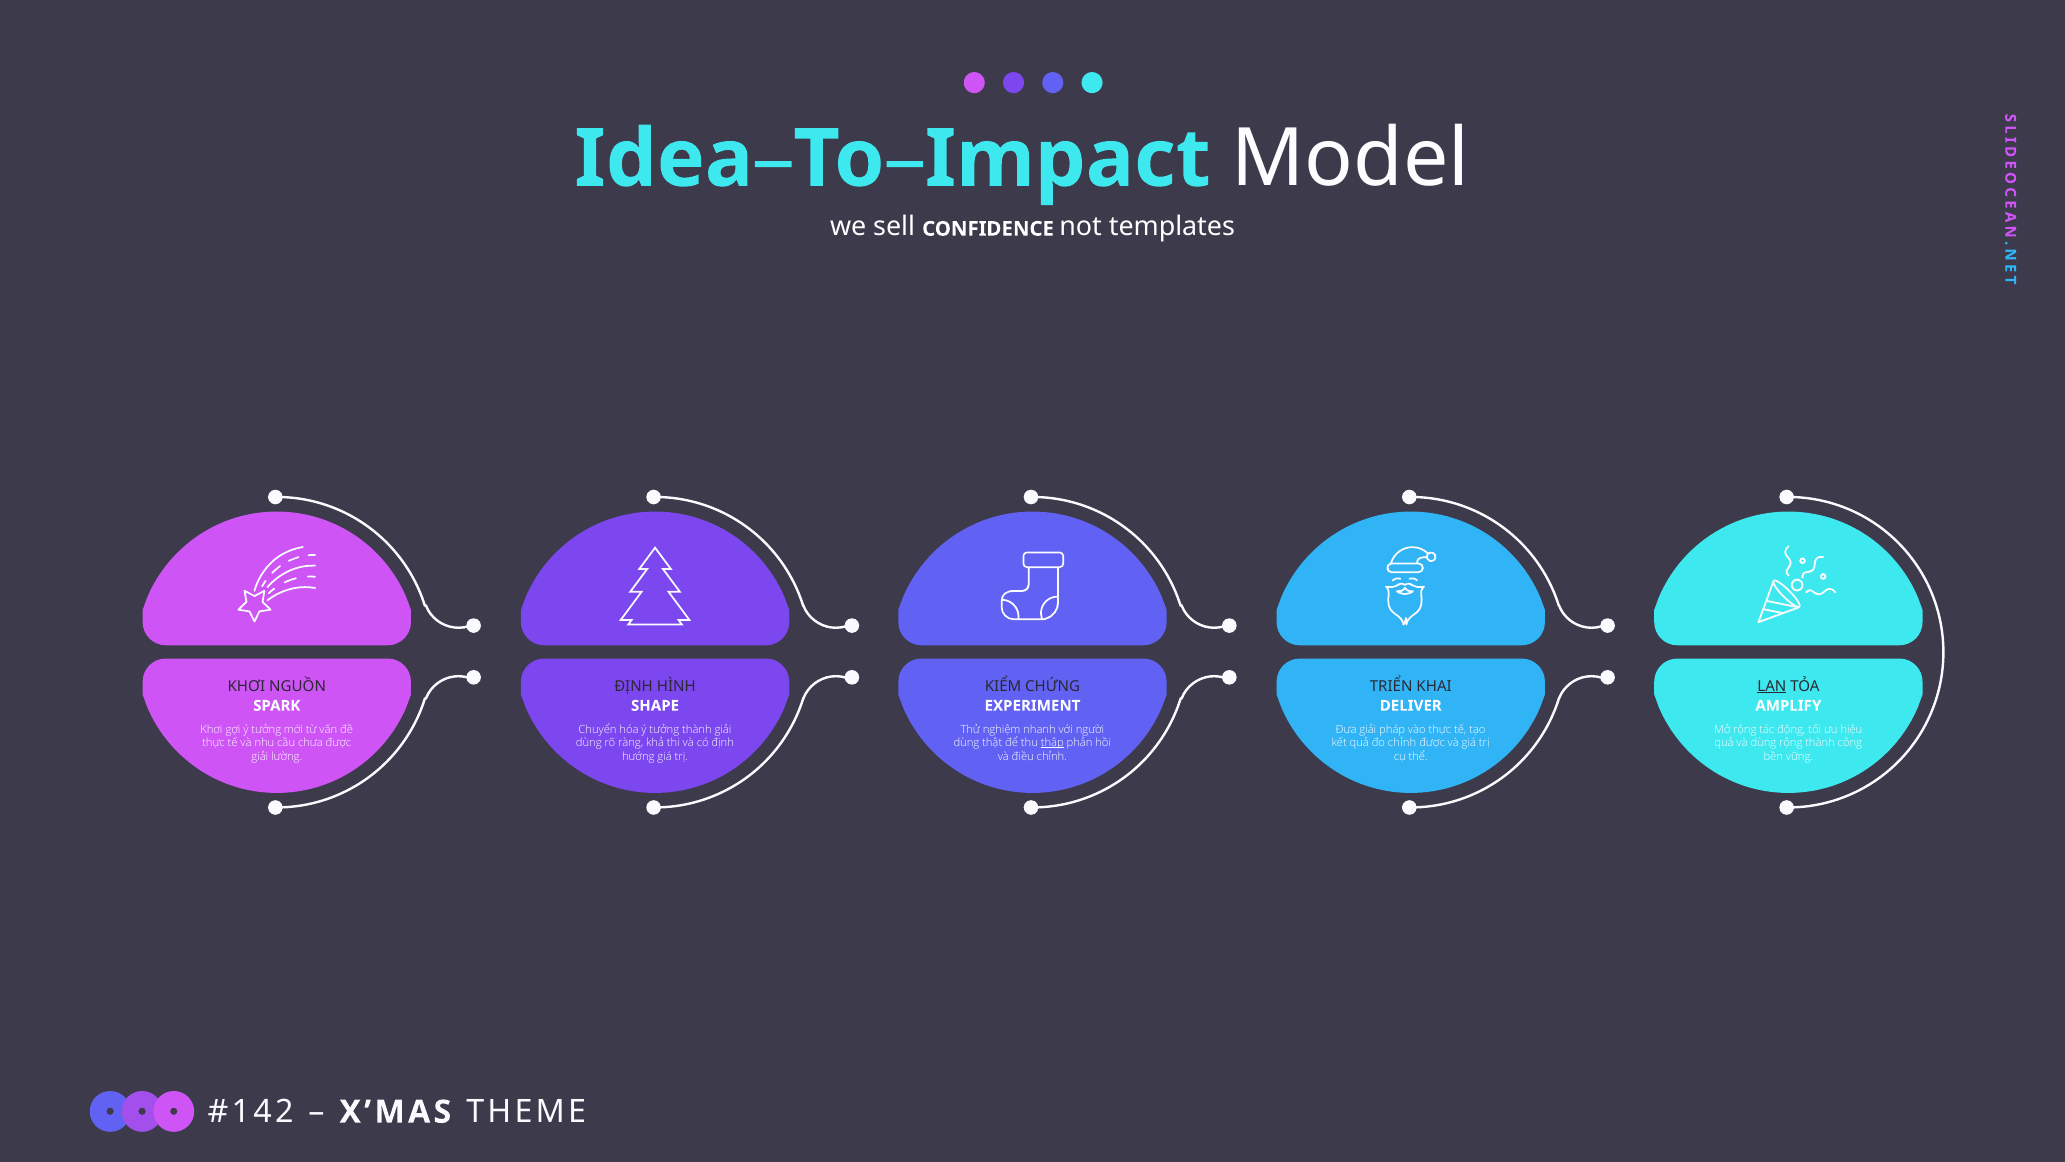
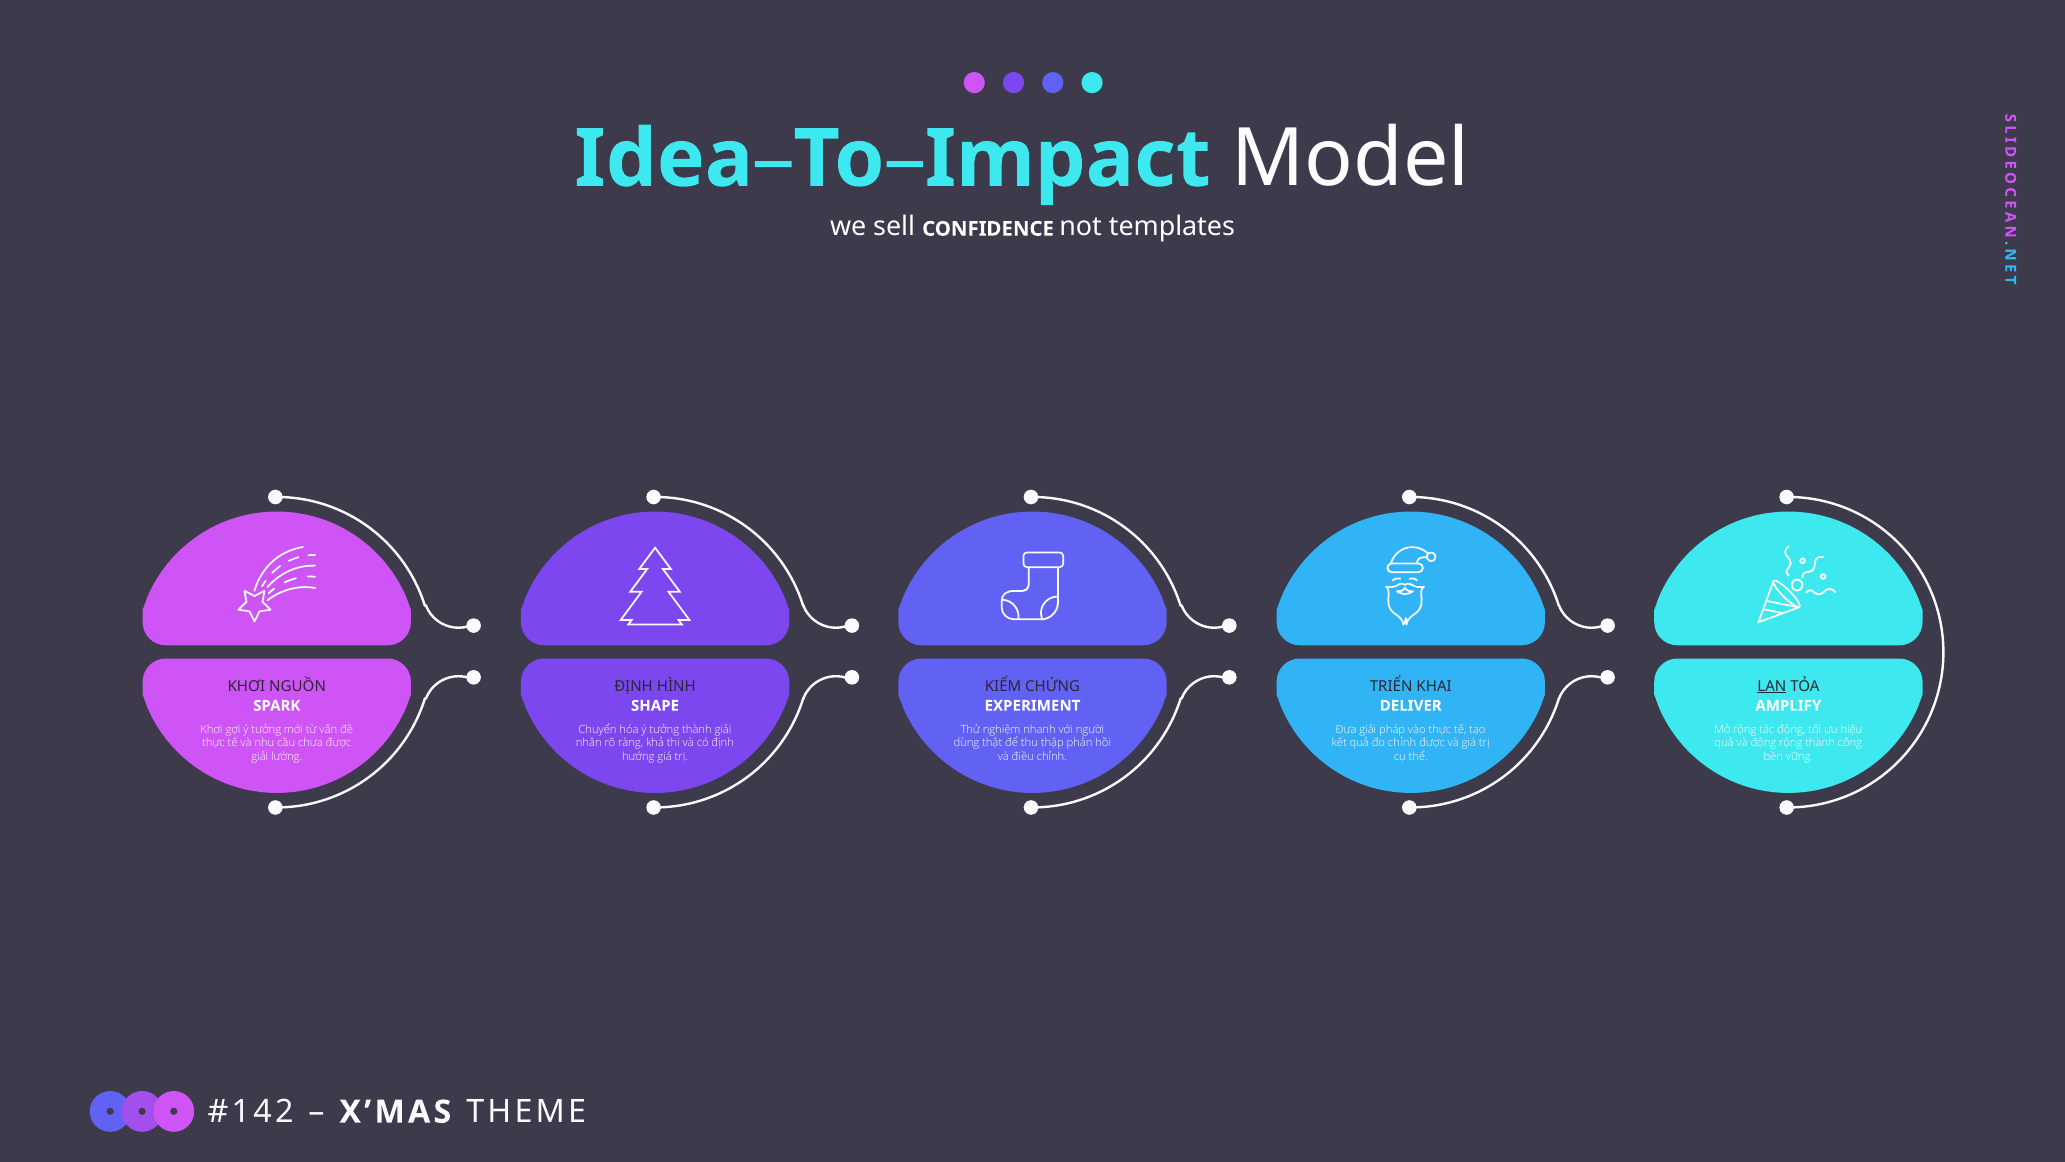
dùng: dùng -> nhân (589, 743)
thập underline: present -> none (1052, 743)
và dùng: dùng -> động (1763, 743)
